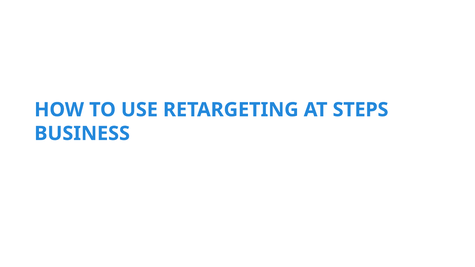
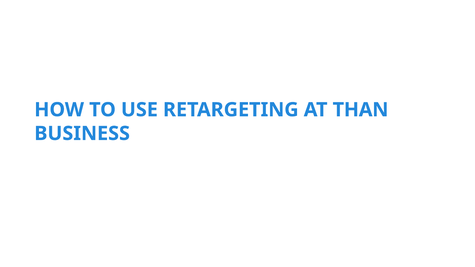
STEPS: STEPS -> THAN (361, 110)
